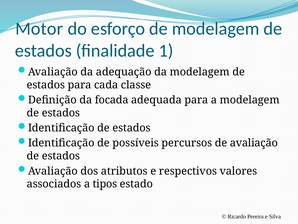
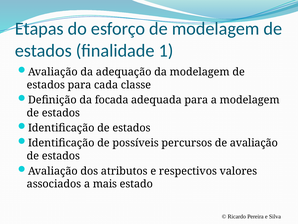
Motor: Motor -> Etapas (39, 29)
tipos: tipos -> mais (105, 184)
